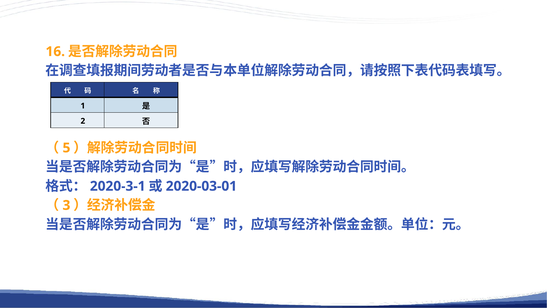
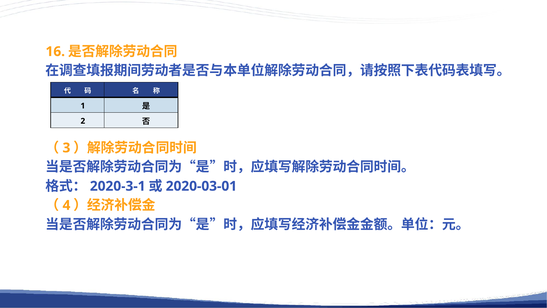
5: 5 -> 3 (66, 148)
3: 3 -> 4 (66, 205)
